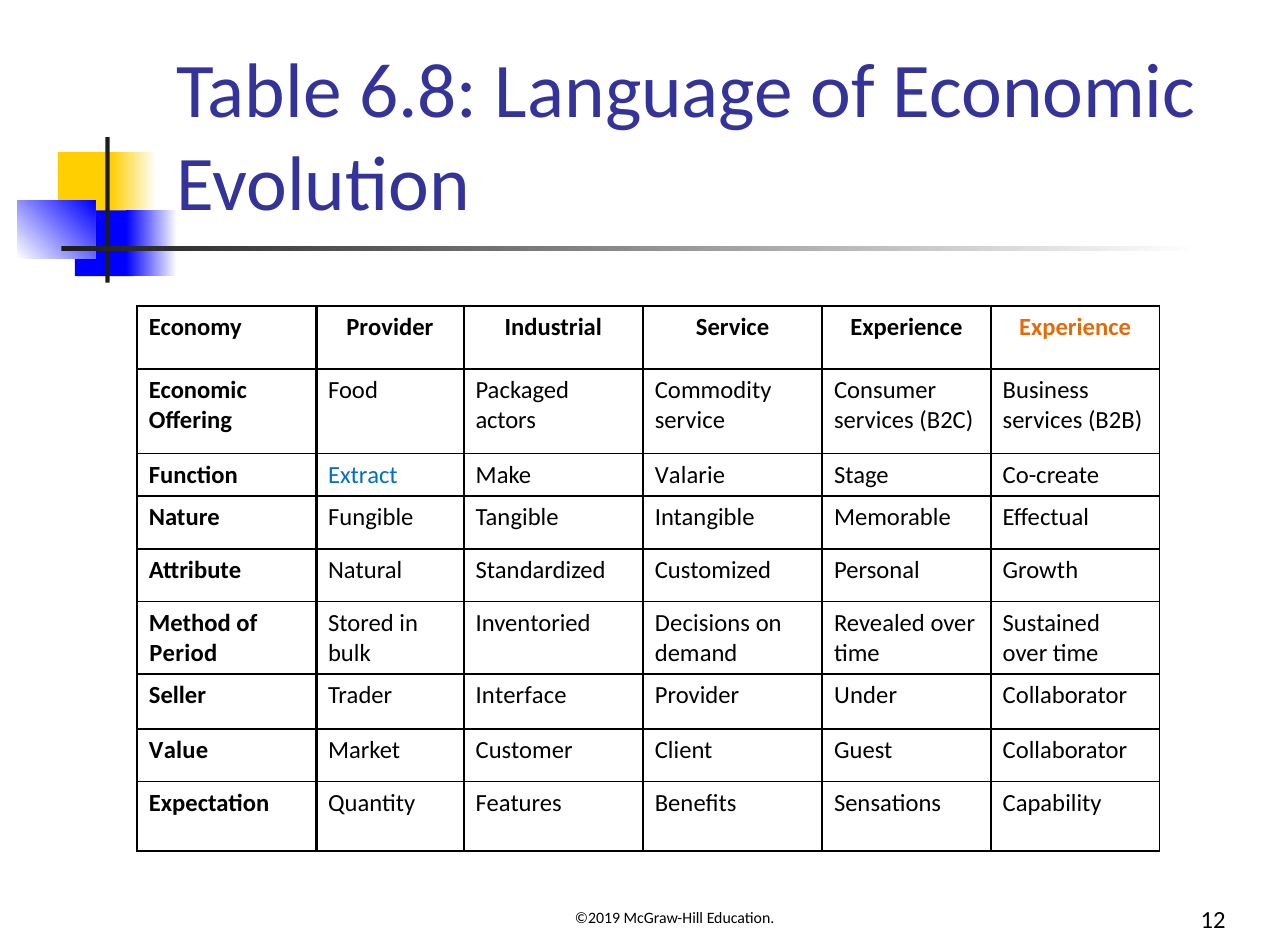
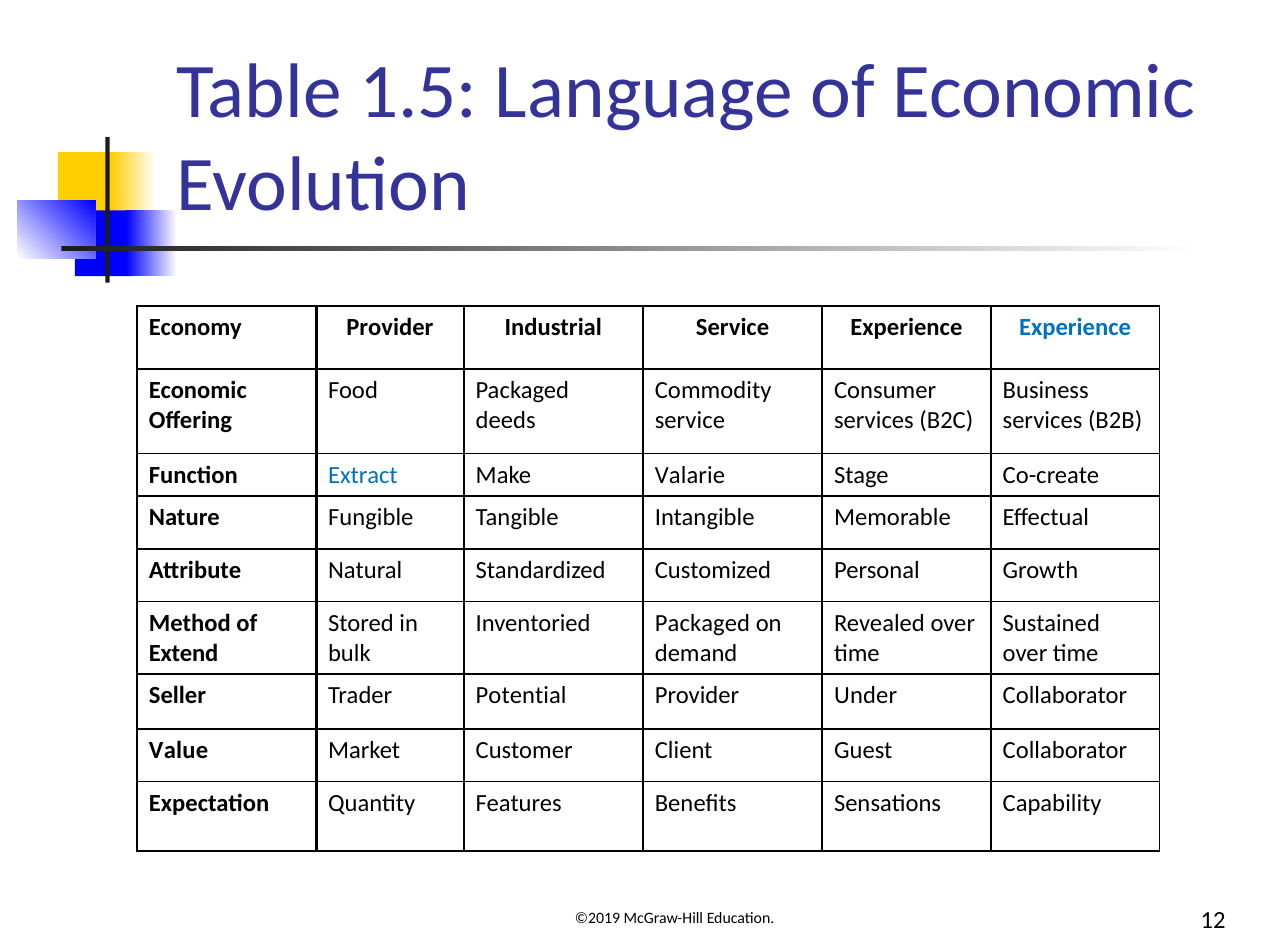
6.8: 6.8 -> 1.5 (418, 92)
Experience colour: orange -> blue (1075, 327)
actors: actors -> deeds (506, 420)
Inventoried Decisions: Decisions -> Packaged (703, 623)
Period: Period -> Extend (184, 653)
Interface: Interface -> Potential (521, 696)
